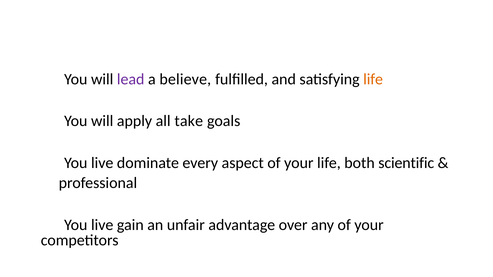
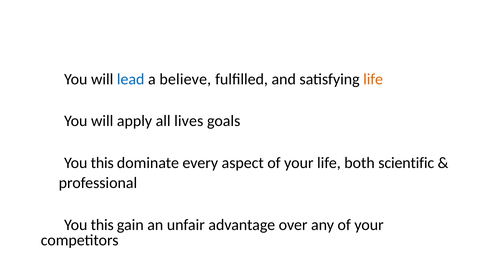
lead colour: purple -> blue (131, 79)
take: take -> lives (189, 121)
live: live -> this (102, 163)
live: live -> this (102, 225)
